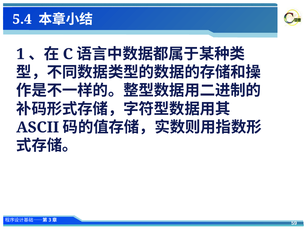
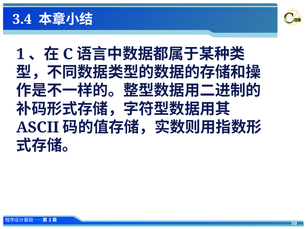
5.4: 5.4 -> 3.4 (22, 19)
